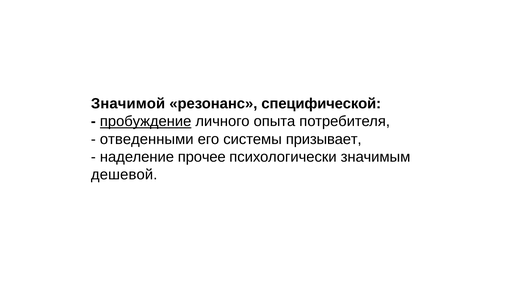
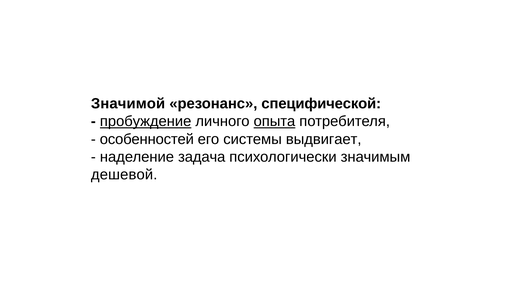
опыта underline: none -> present (274, 121)
отведенными: отведенными -> особенностей (147, 139)
призывает: призывает -> выдвигает (324, 139)
прочее: прочее -> задача (202, 157)
